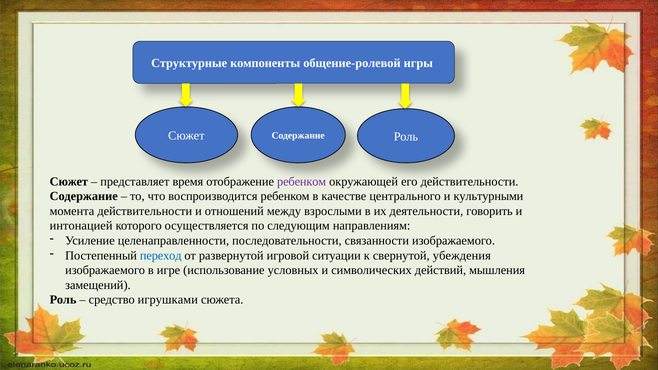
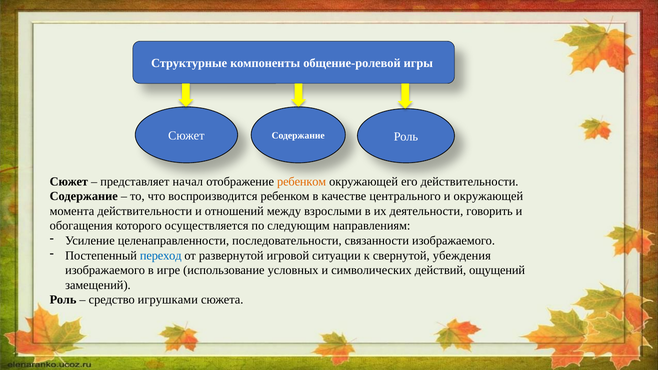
время: время -> начал (188, 182)
ребенком colour: purple -> orange (302, 182)
и культурными: культурными -> окружающей (488, 196)
интонацией: интонацией -> обогащения (81, 226)
мышления: мышления -> ощущений (497, 270)
